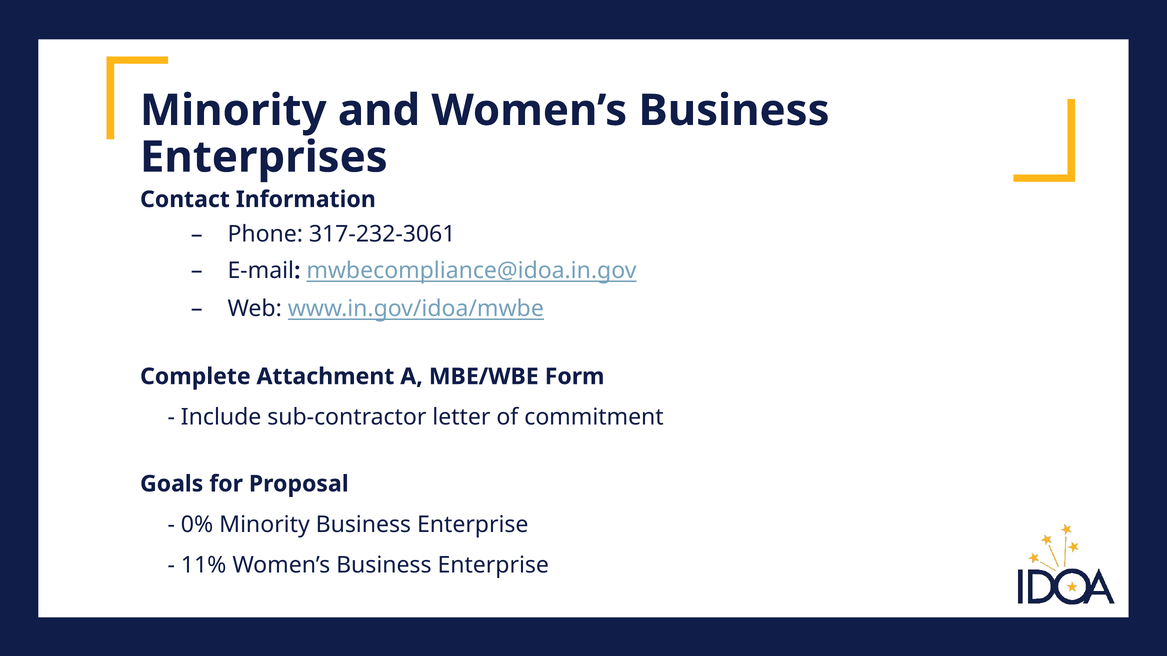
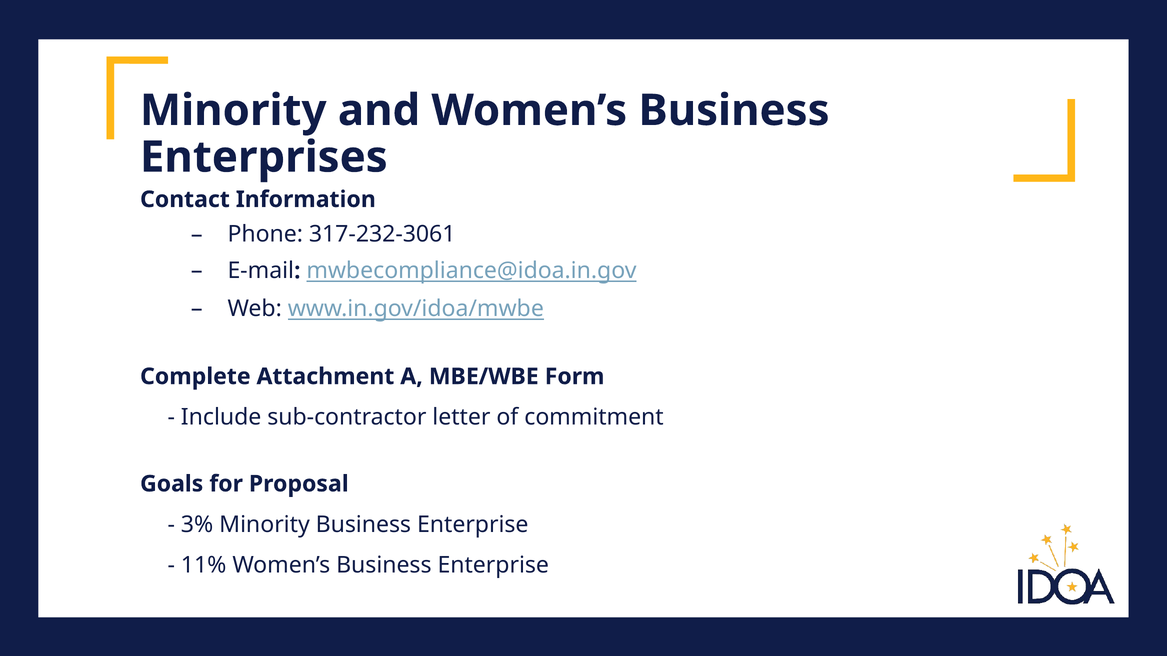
0%: 0% -> 3% (197, 525)
